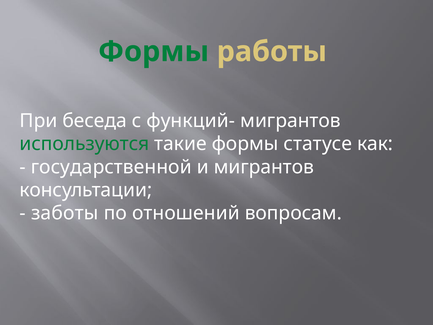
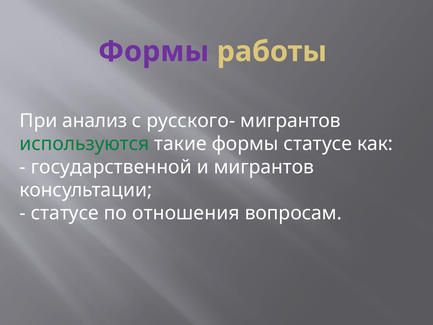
Формы colour: green -> purple (154, 52)
беседа: беседа -> анализ (95, 121)
функций-: функций- -> русского- (191, 121)
заботы: заботы -> статусе (65, 213)
отношений: отношений -> отношения (186, 213)
